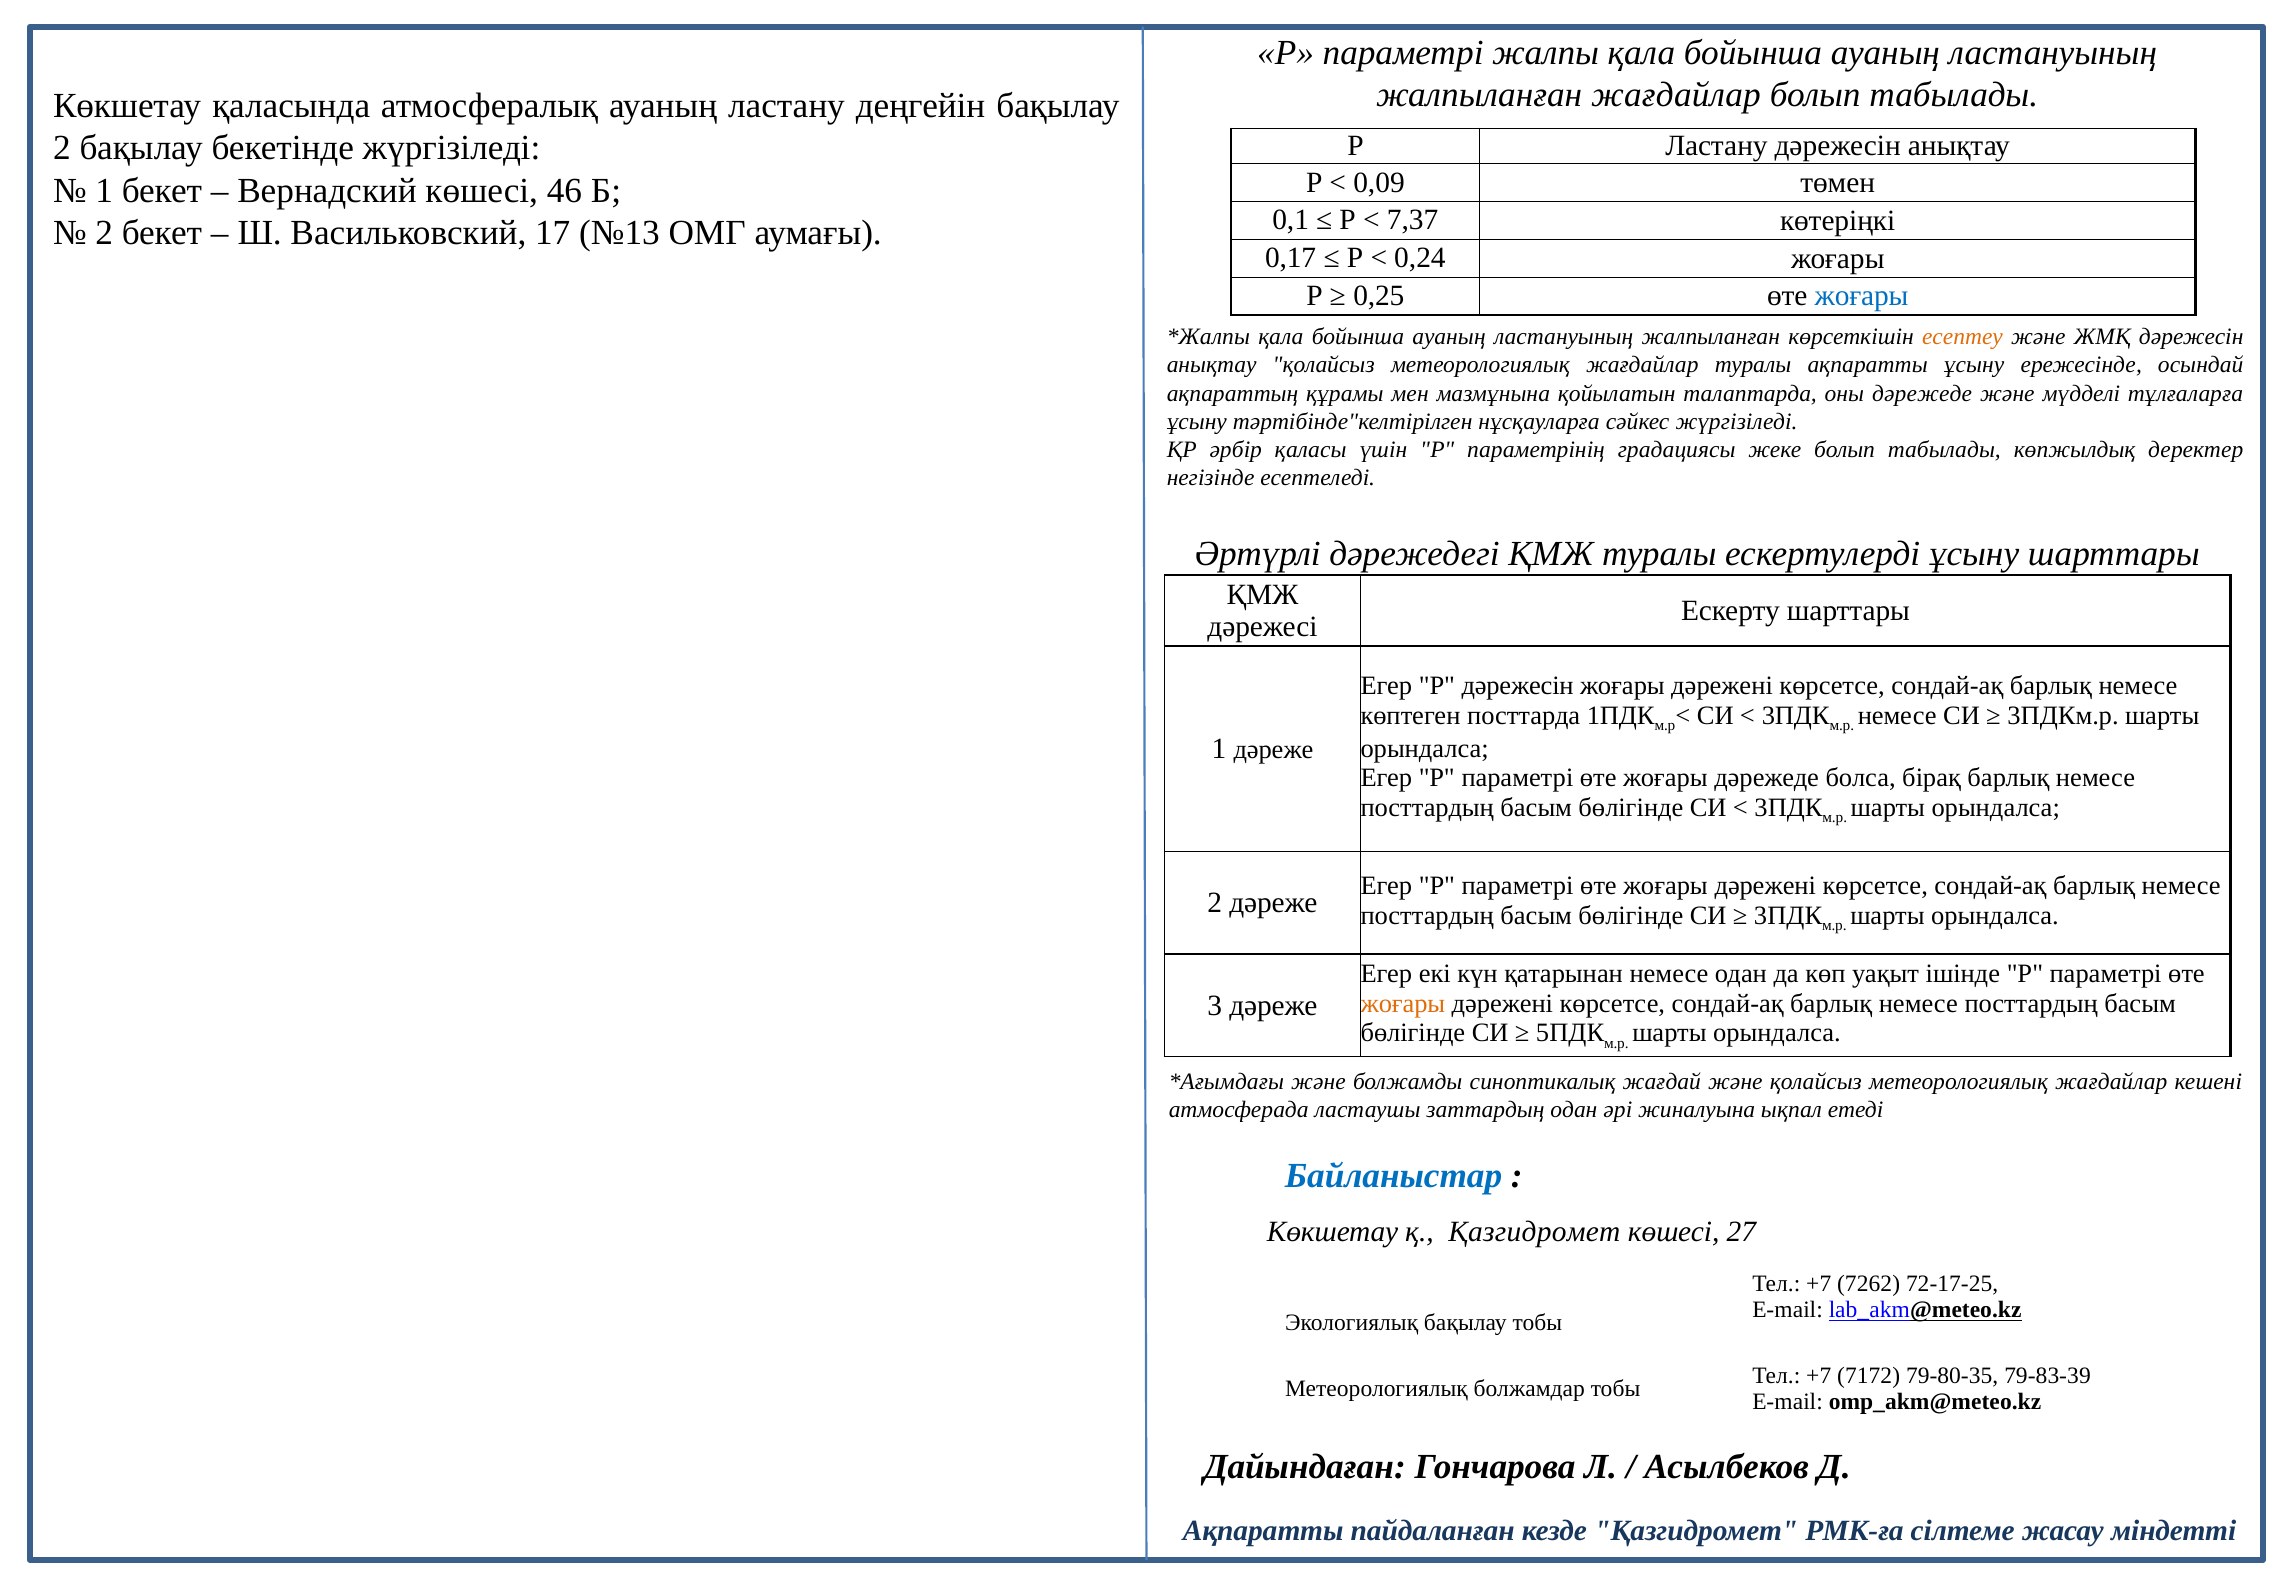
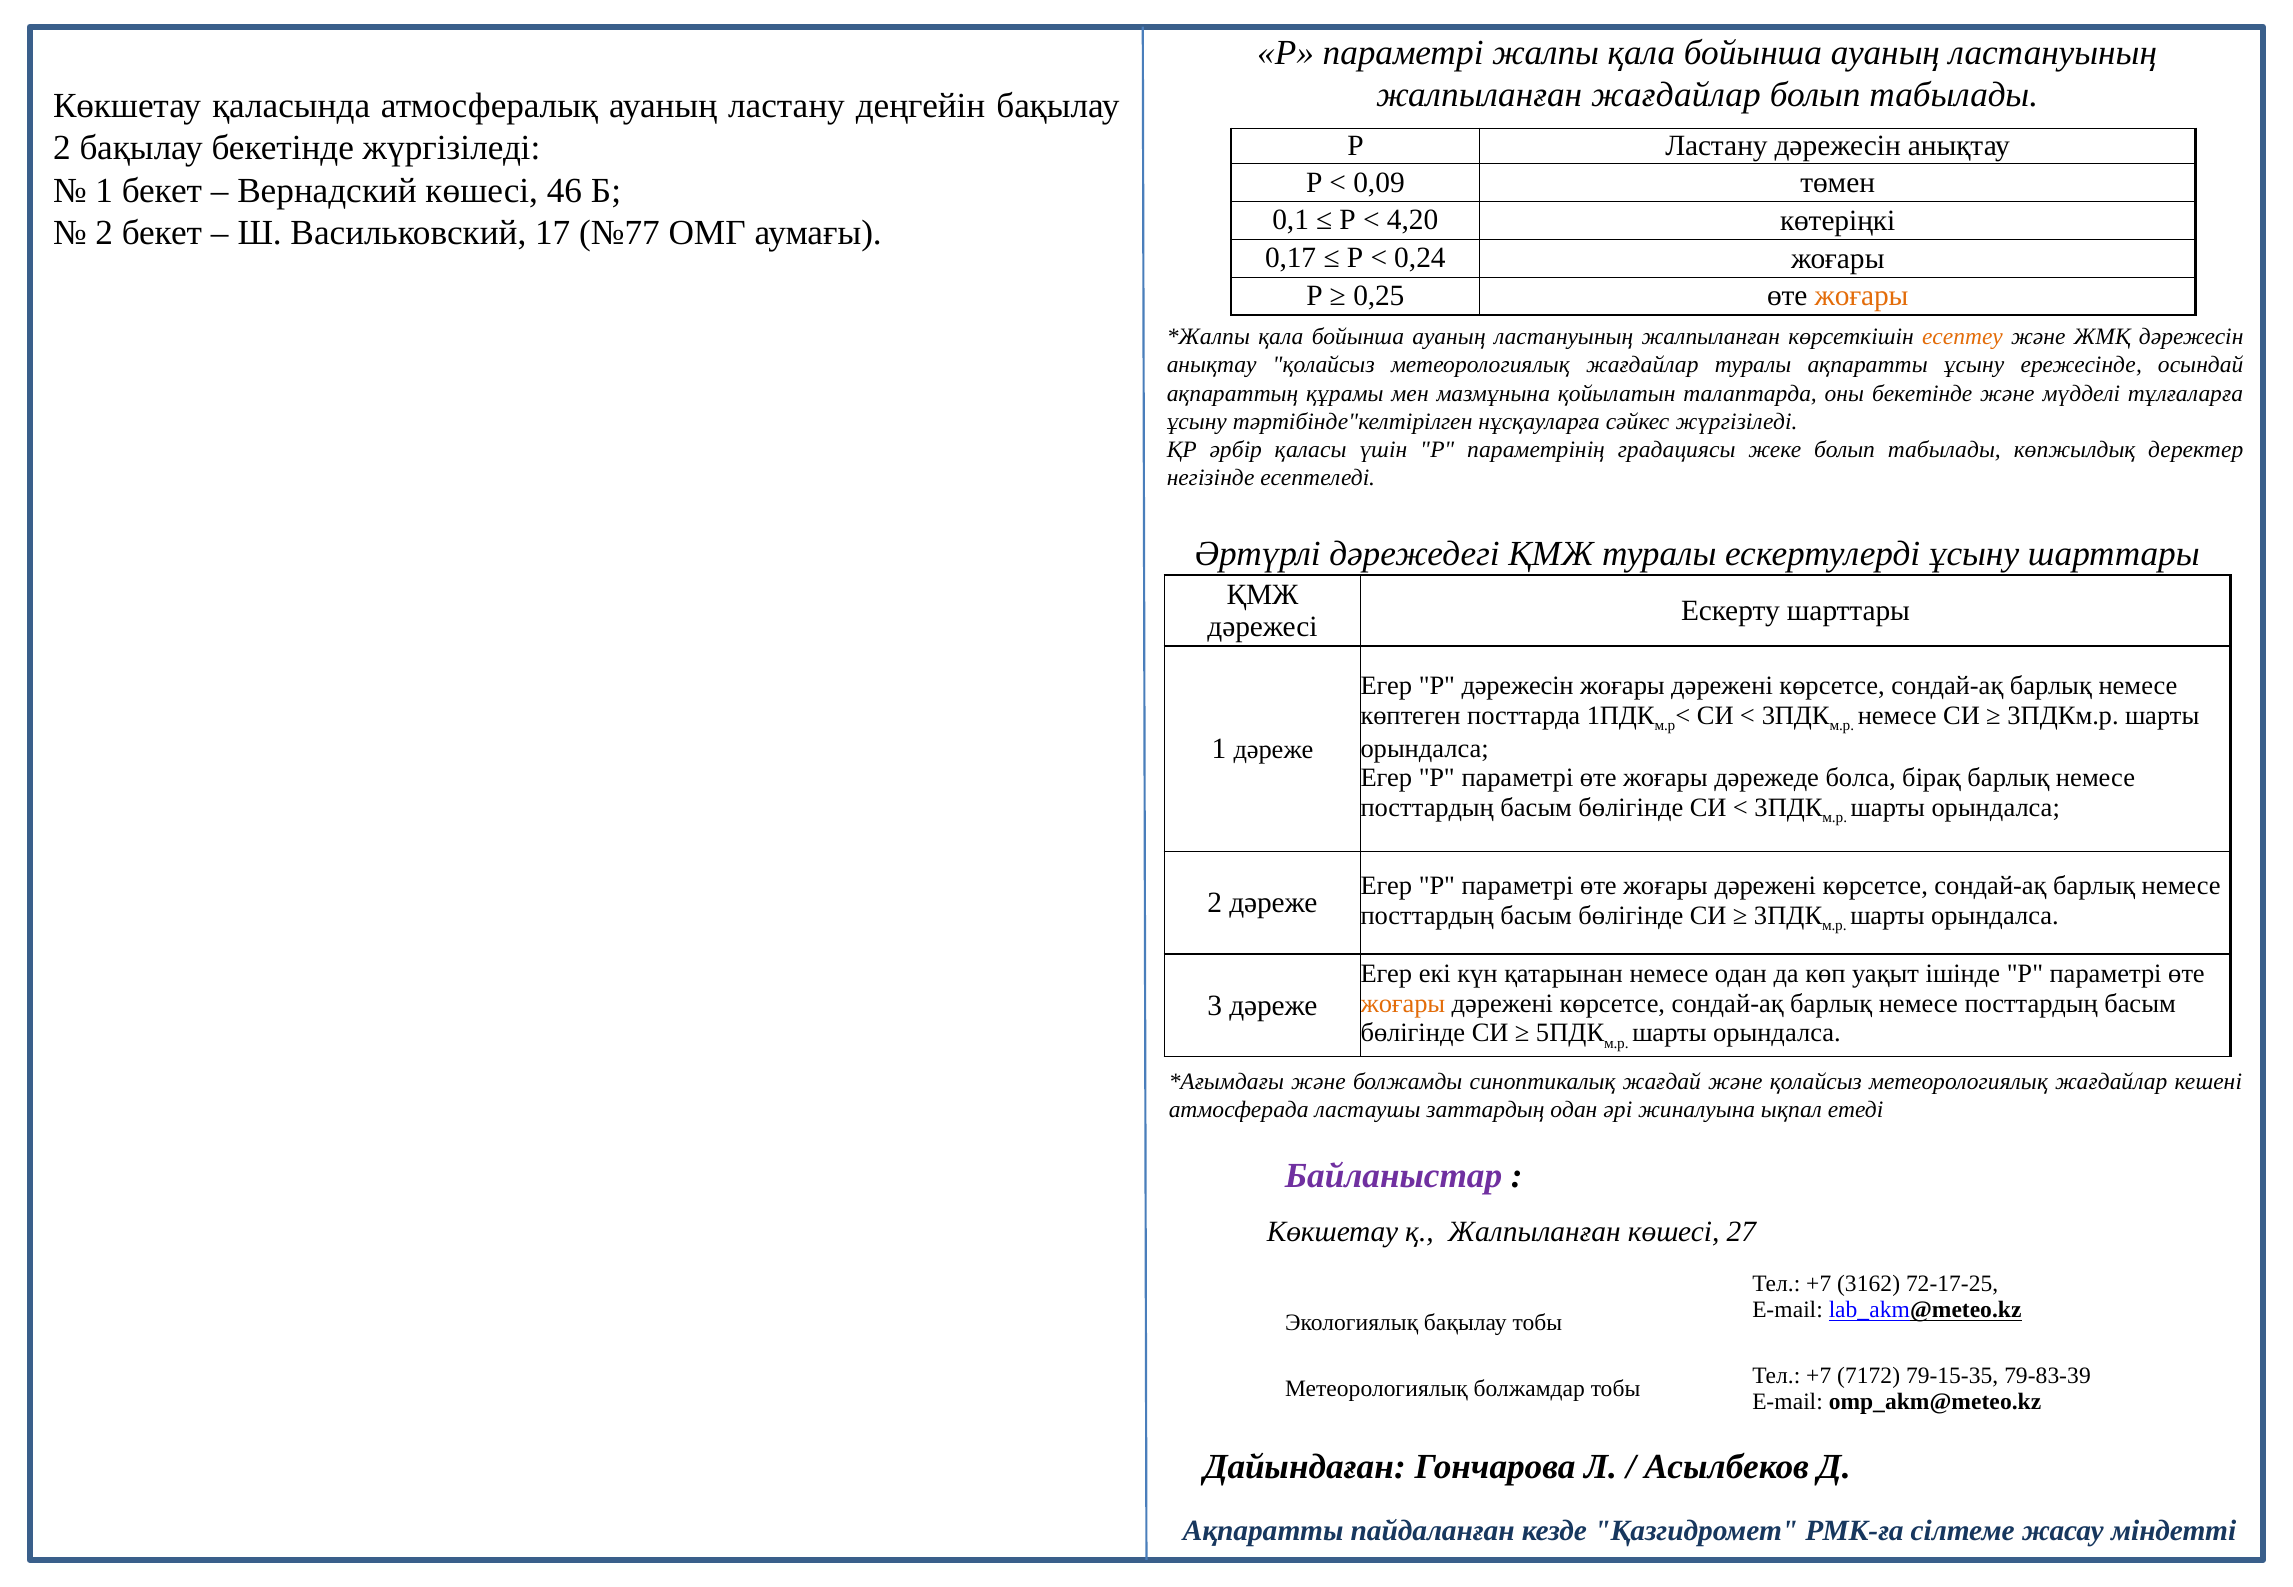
7,37: 7,37 -> 4,20 (1413, 220)
№13: №13 -> №77 (619, 233)
жоғары colour: blue -> orange (1862, 296)
оны дәрежеде: дәрежеде -> бекетінде (1922, 393)
Байланыстар colour: blue -> purple (1394, 1176)
қ Қазгидромет: Қазгидромет -> Жалпыланған (1534, 1232)
7262: 7262 -> 3162 (1869, 1284)
79-80-35: 79-80-35 -> 79-15-35 (1952, 1376)
